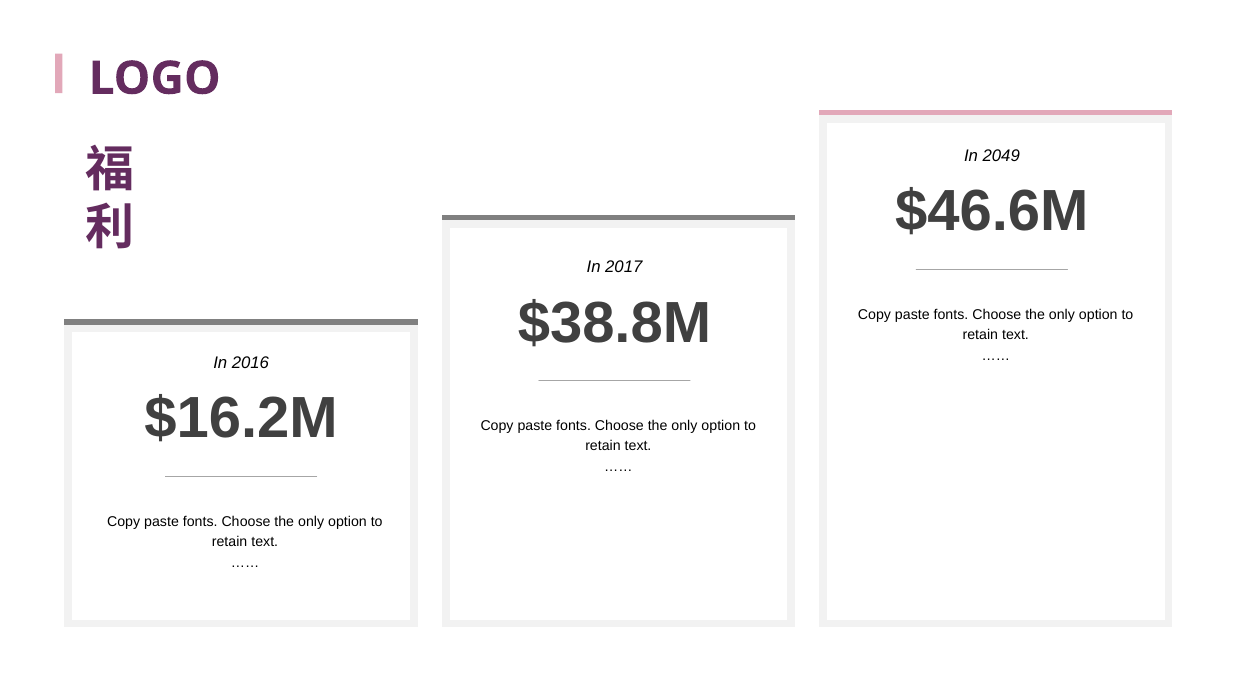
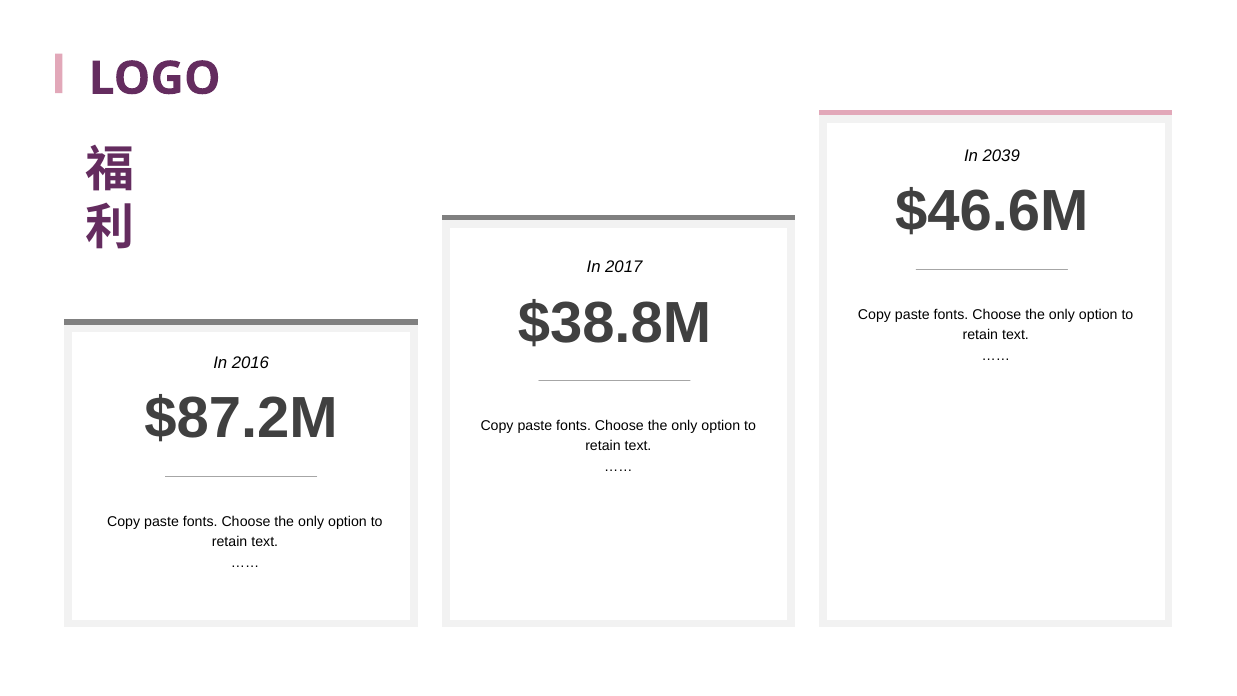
2049: 2049 -> 2039 (1001, 156)
$16.2M: $16.2M -> $87.2M (241, 419)
